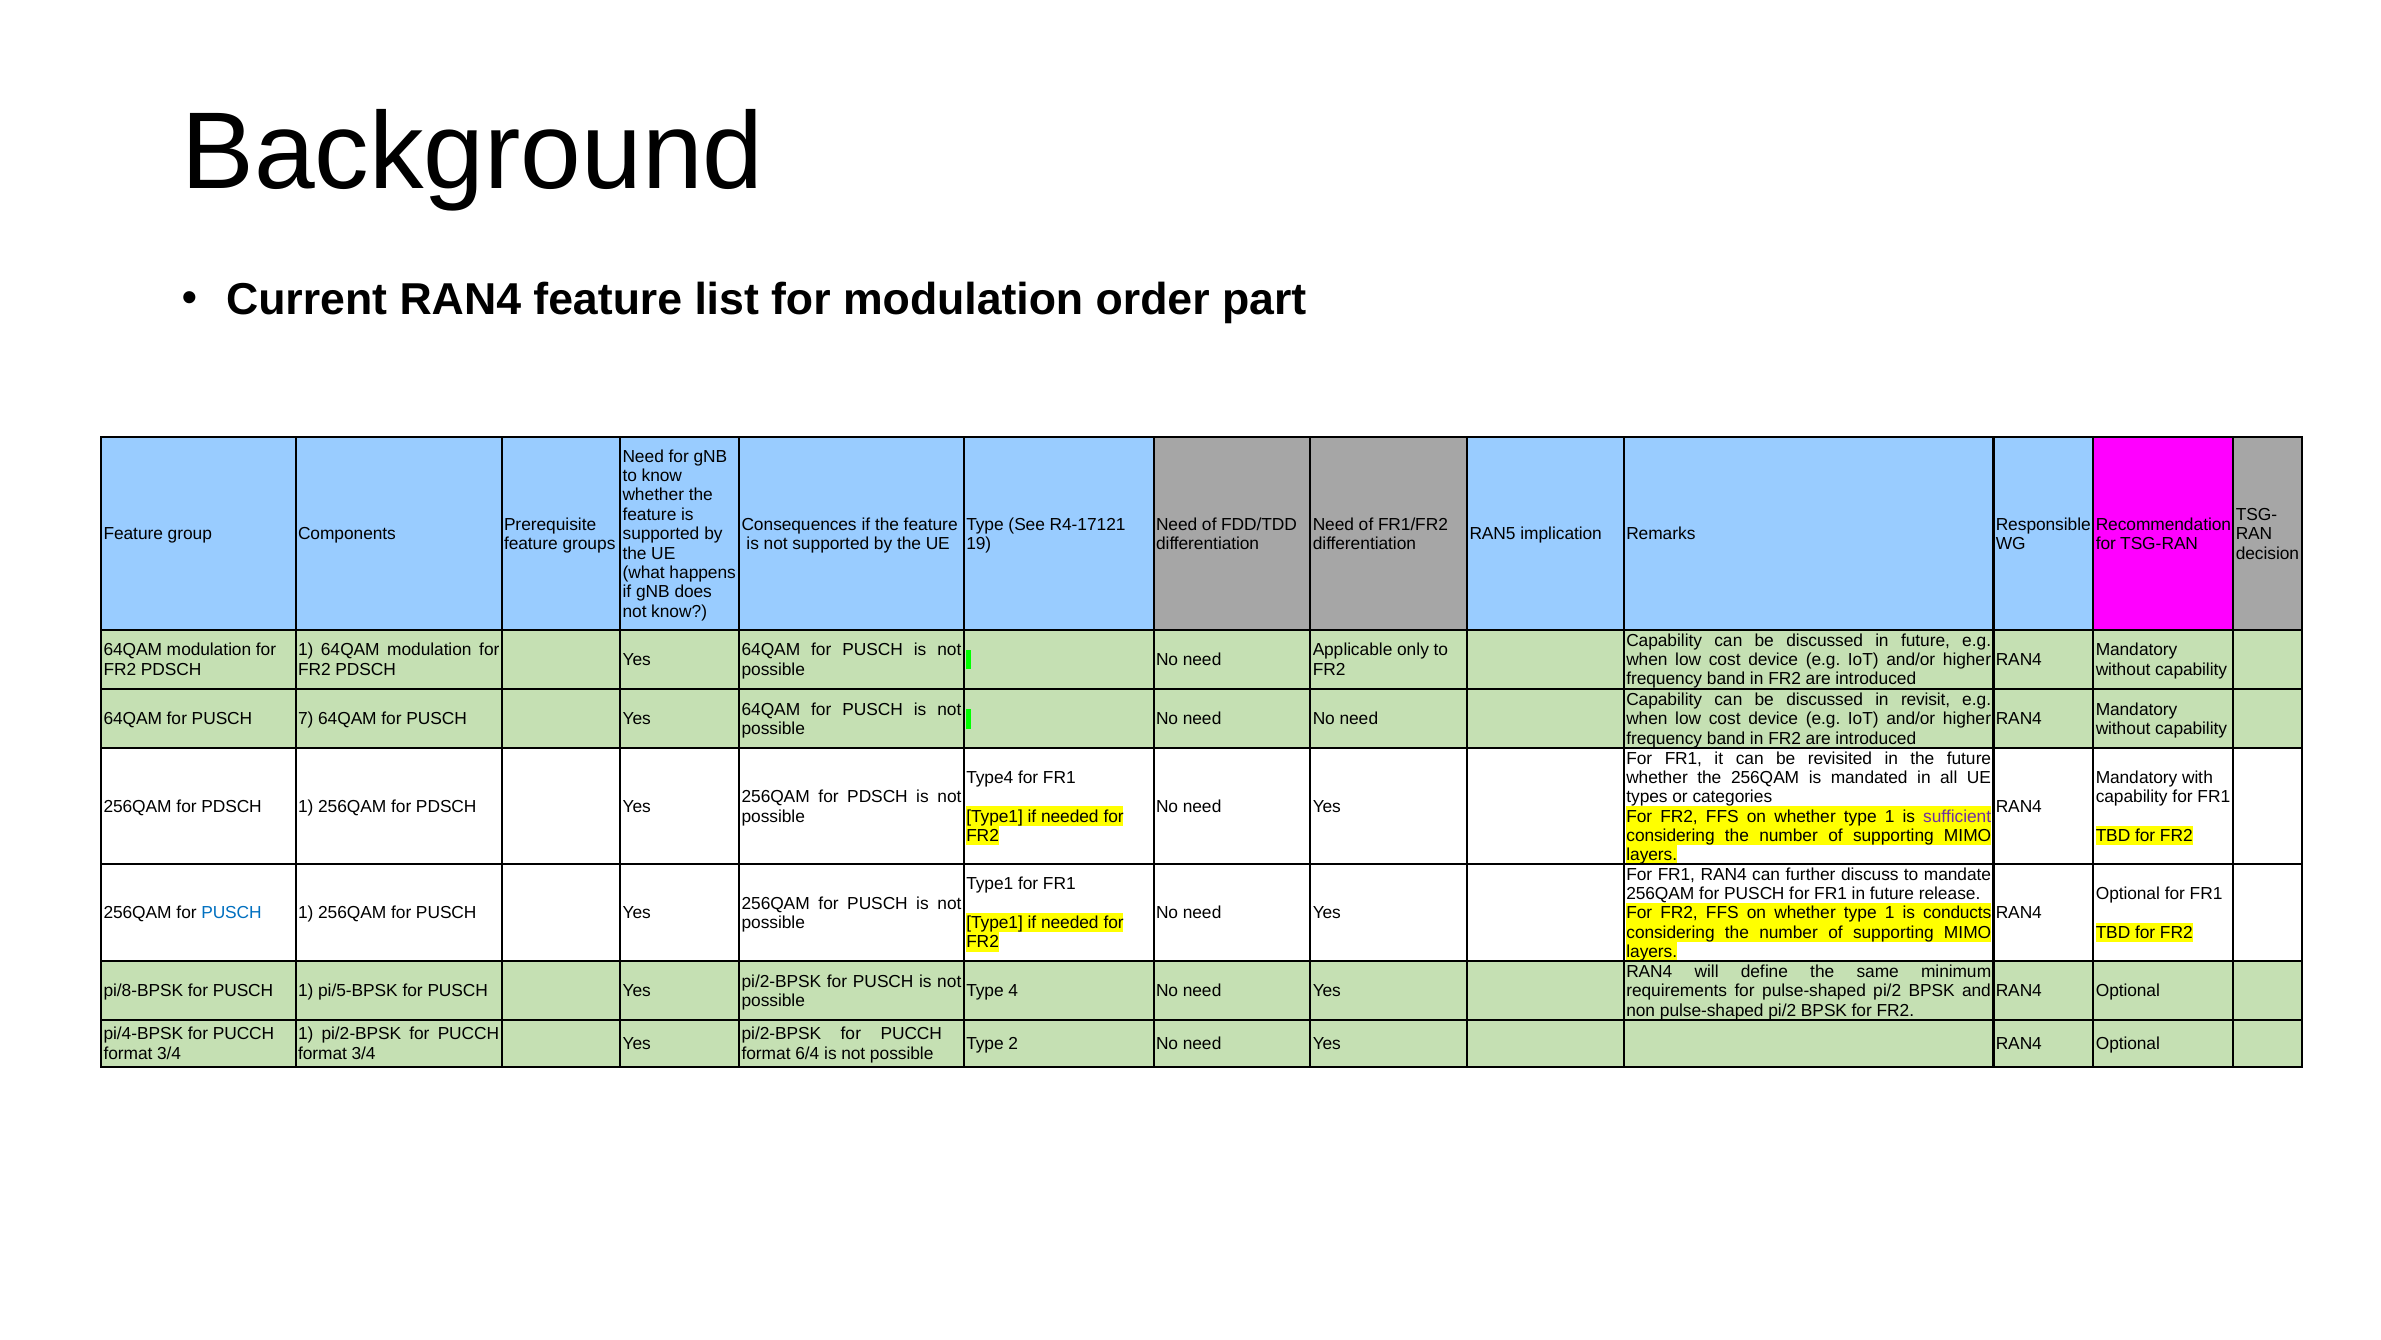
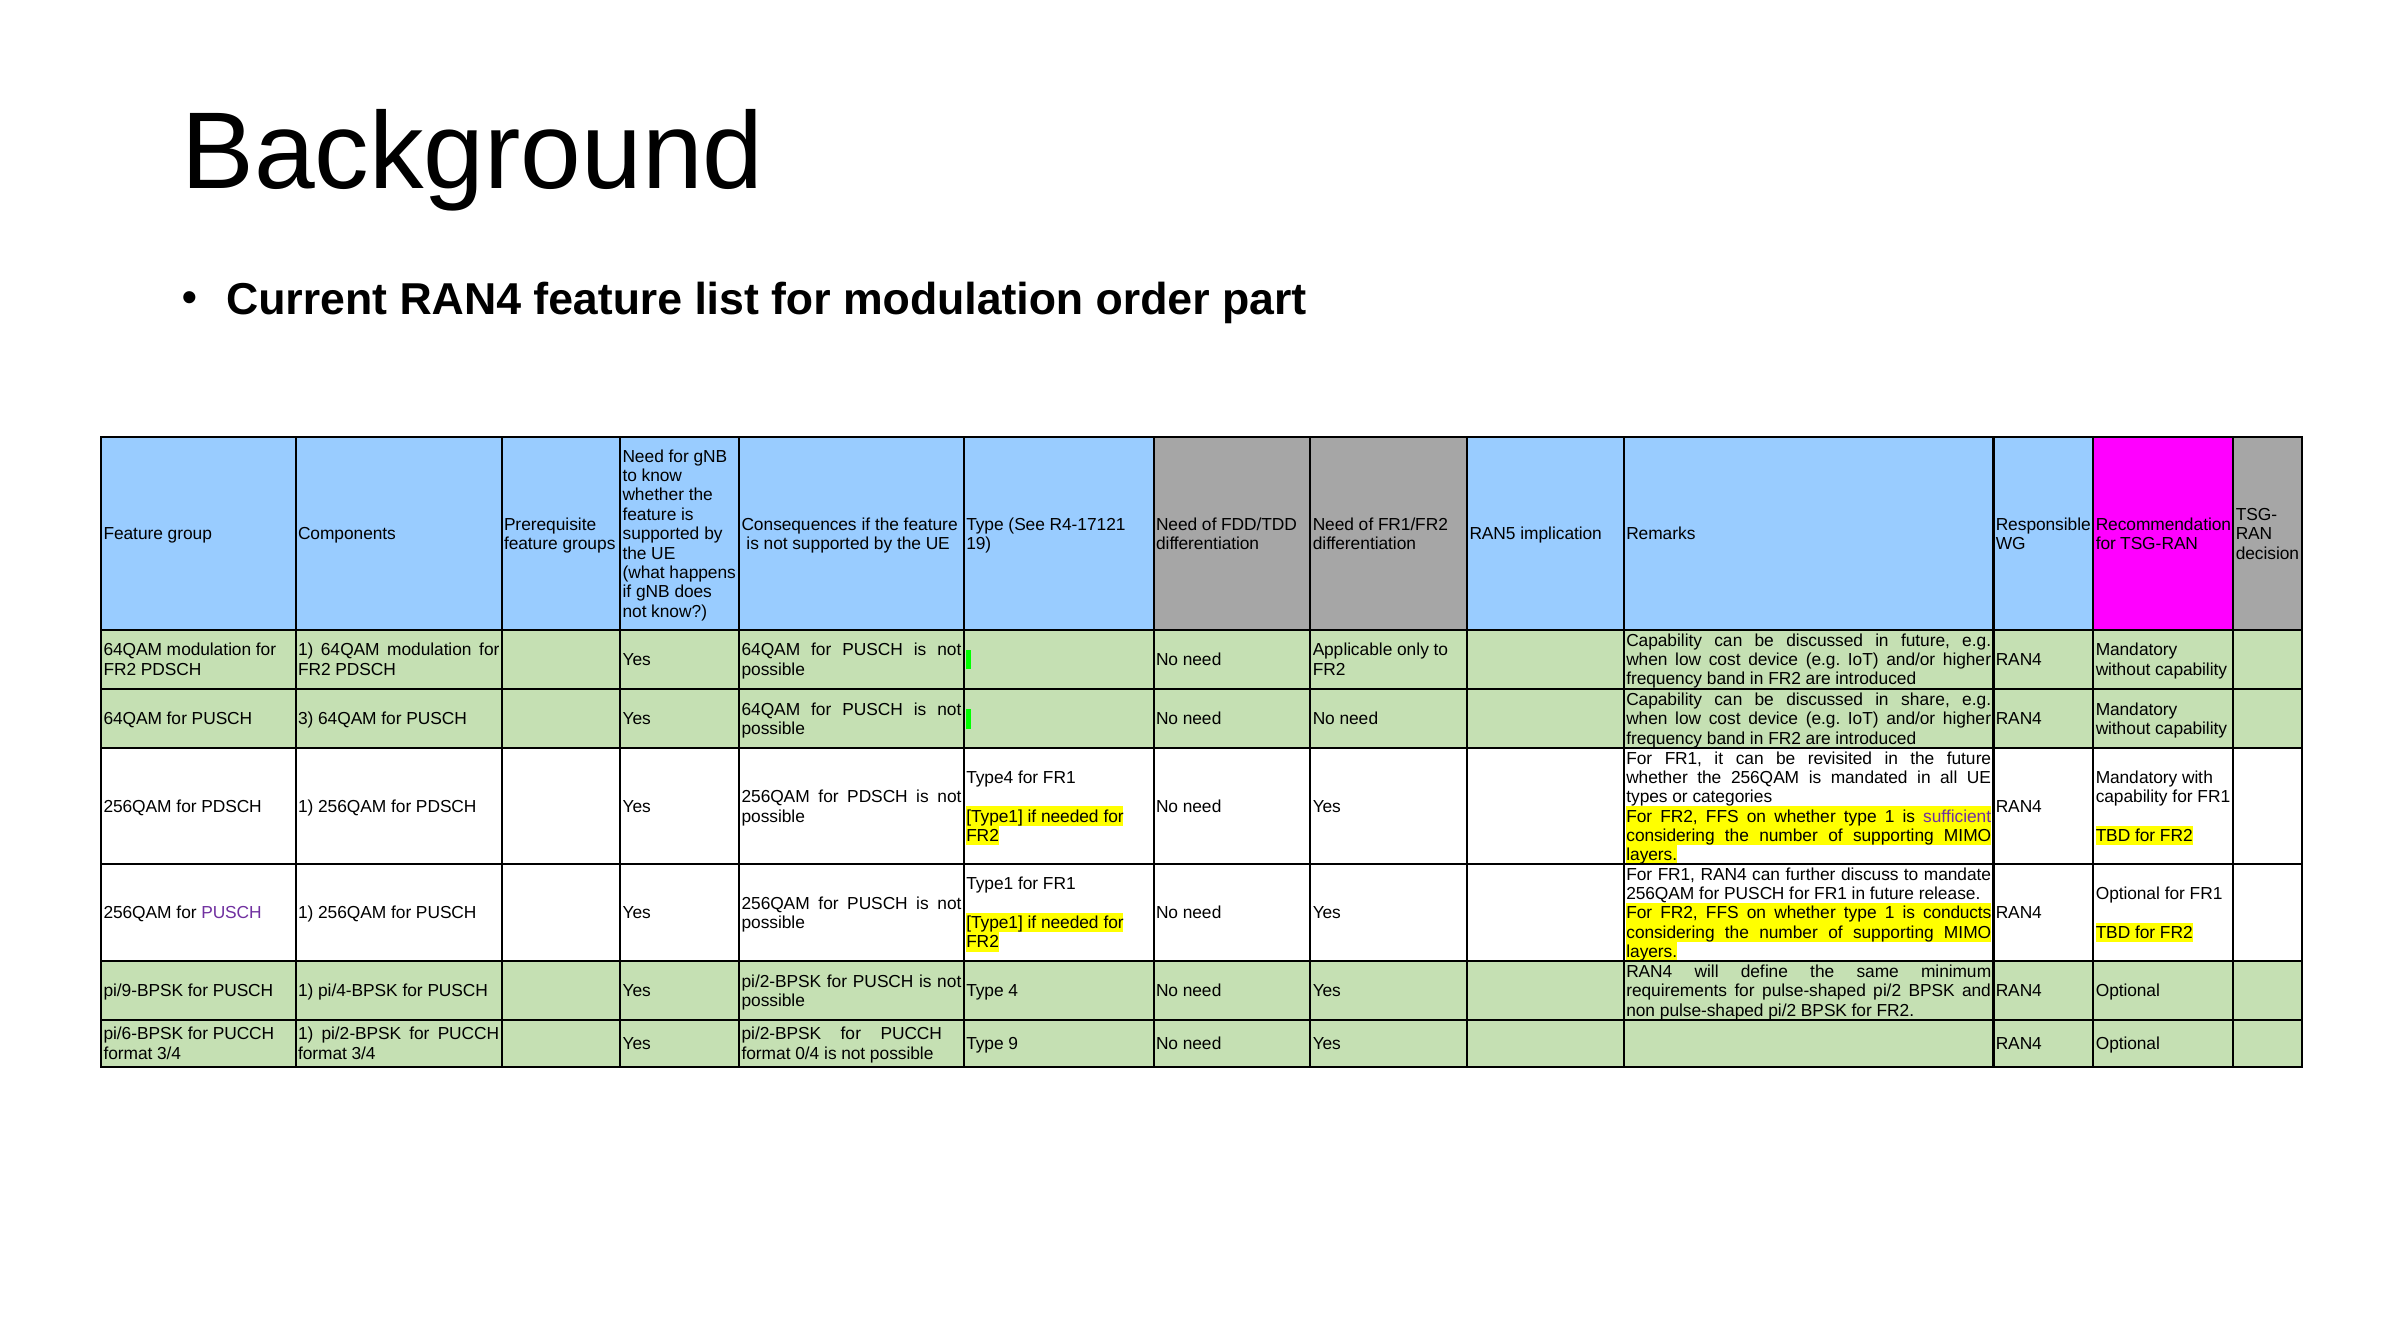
revisit: revisit -> share (1925, 699)
7: 7 -> 3 (306, 719)
PUSCH colour: blue -> purple (232, 913)
pi/8-BPSK: pi/8-BPSK -> pi/9-BPSK (143, 991)
pi/5-BPSK: pi/5-BPSK -> pi/4-BPSK (358, 991)
pi/4-BPSK: pi/4-BPSK -> pi/6-BPSK (143, 1034)
2: 2 -> 9 (1013, 1043)
6/4: 6/4 -> 0/4 (807, 1053)
